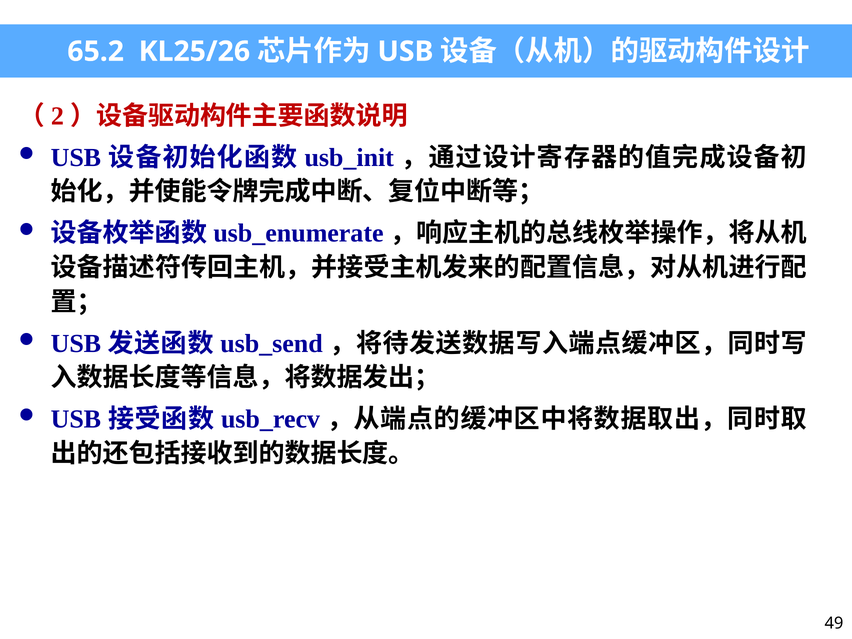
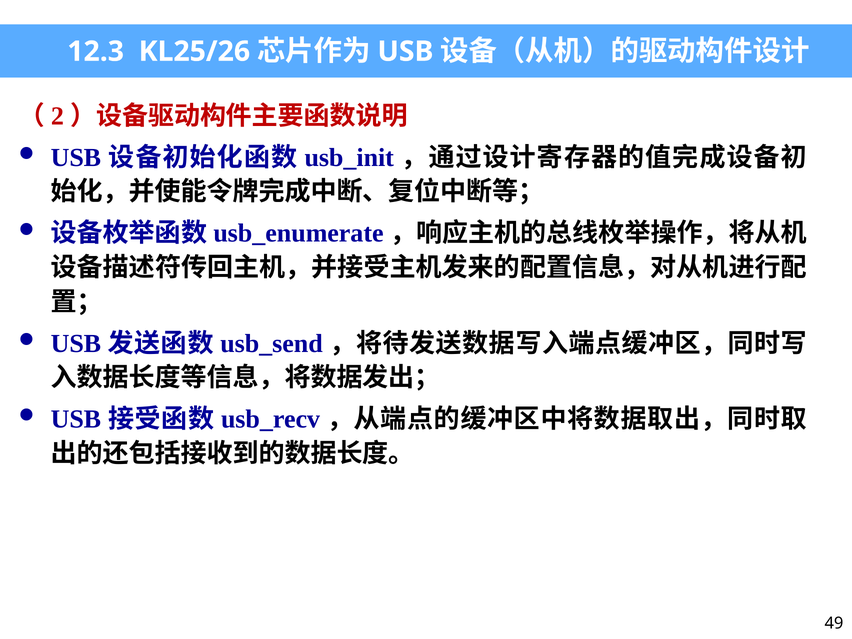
65.2: 65.2 -> 12.3 (96, 51)
